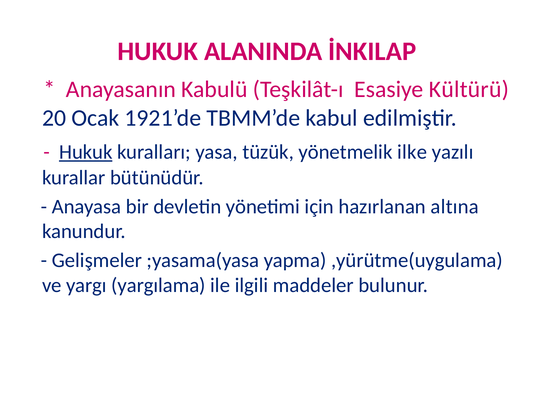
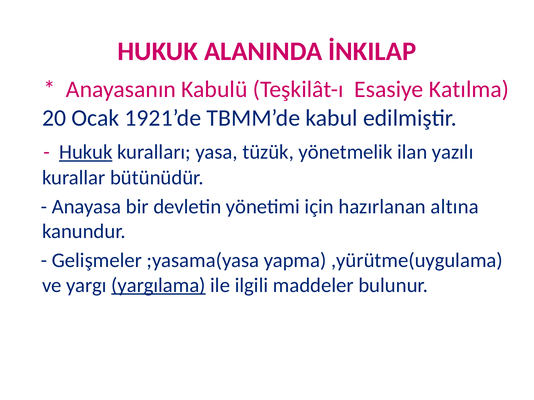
Kültürü: Kültürü -> Katılma (469, 90)
ilke: ilke -> ilan (412, 152)
yargılama underline: none -> present (158, 286)
